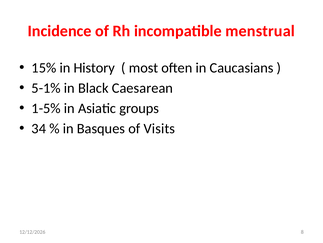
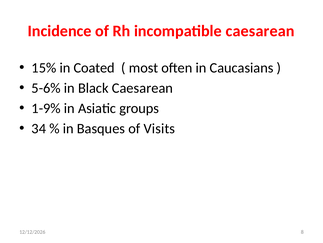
incompatible menstrual: menstrual -> caesarean (260, 31)
History: History -> Coated (94, 68)
5-1%: 5-1% -> 5-6% (46, 88)
1-5%: 1-5% -> 1-9% (46, 108)
